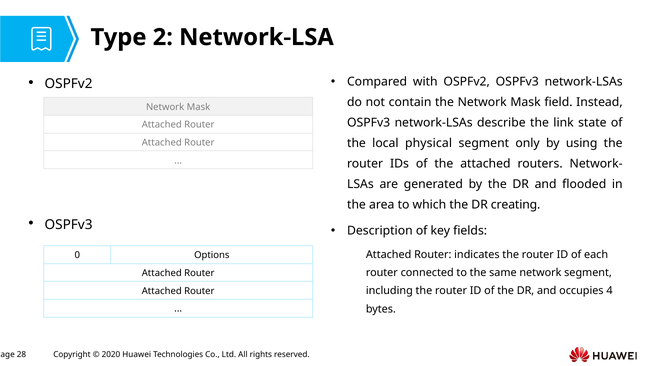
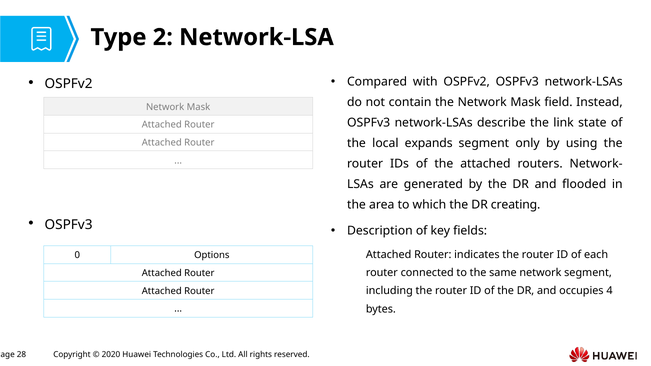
physical: physical -> expands (429, 143)
